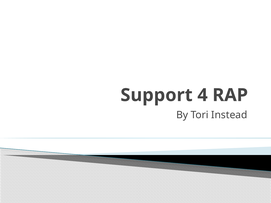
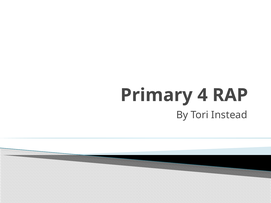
Support: Support -> Primary (157, 95)
